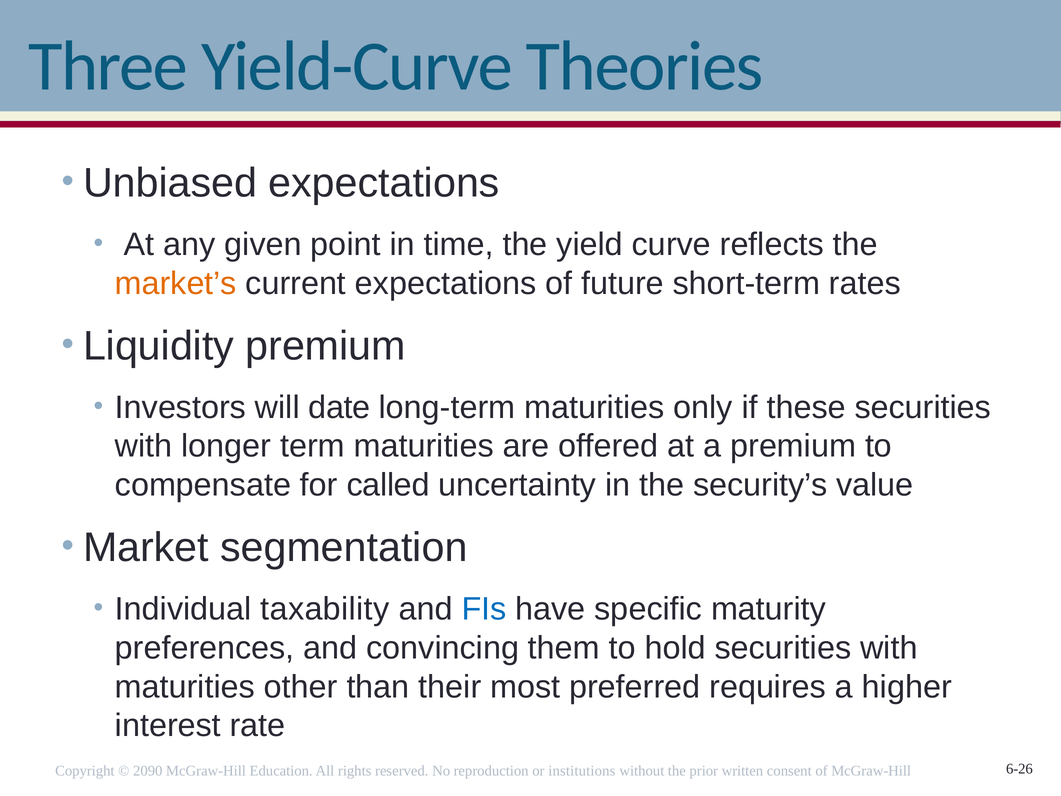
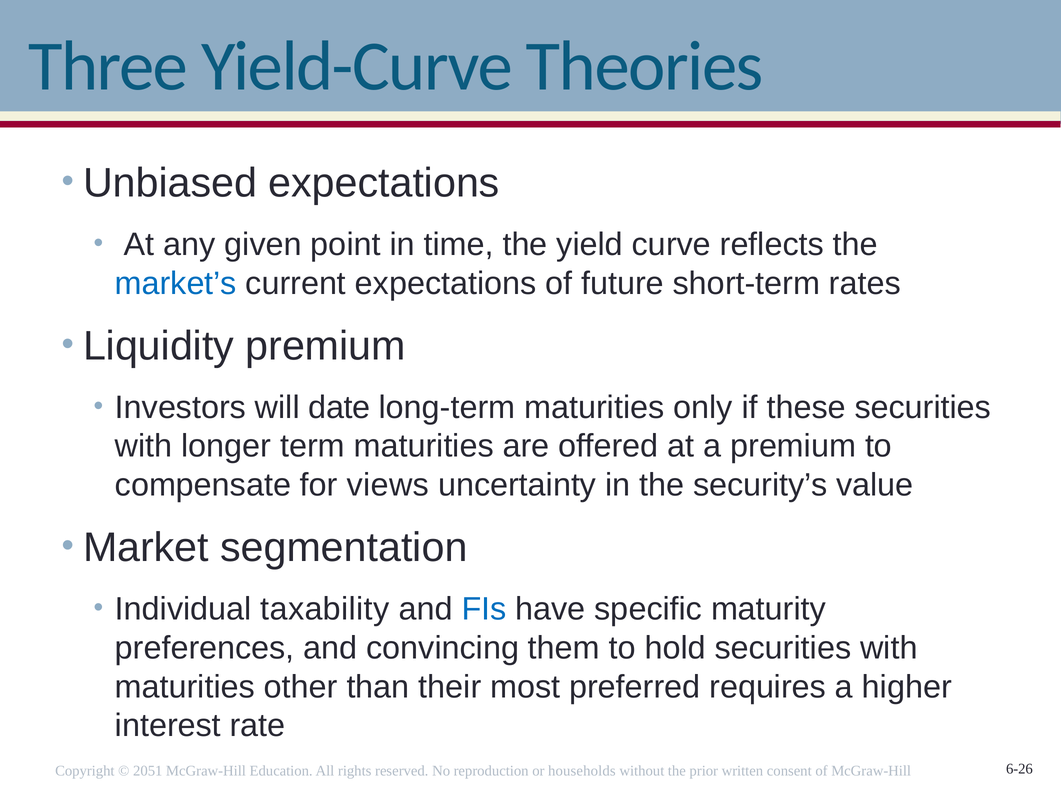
market’s colour: orange -> blue (176, 283)
called: called -> views (388, 485)
2090: 2090 -> 2051 (148, 771)
institutions: institutions -> households (582, 771)
